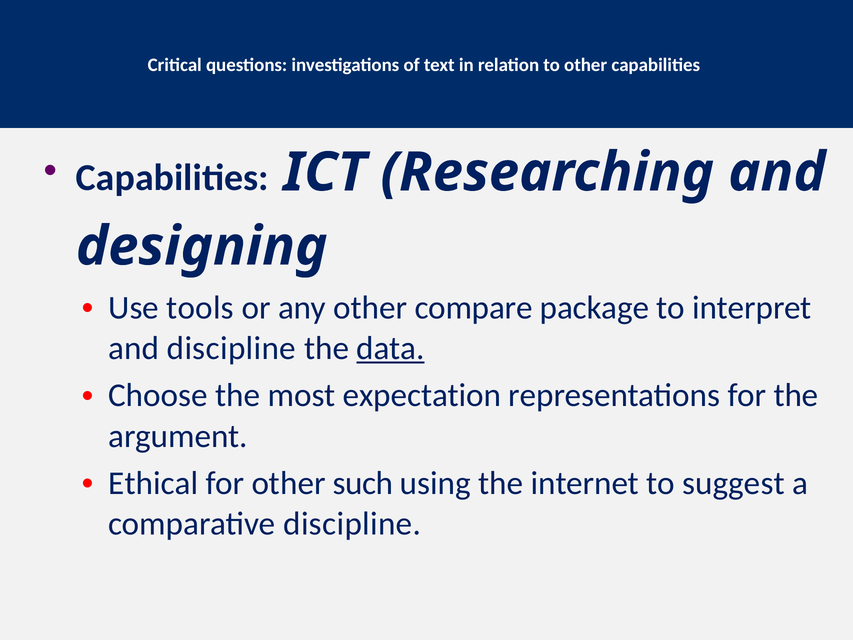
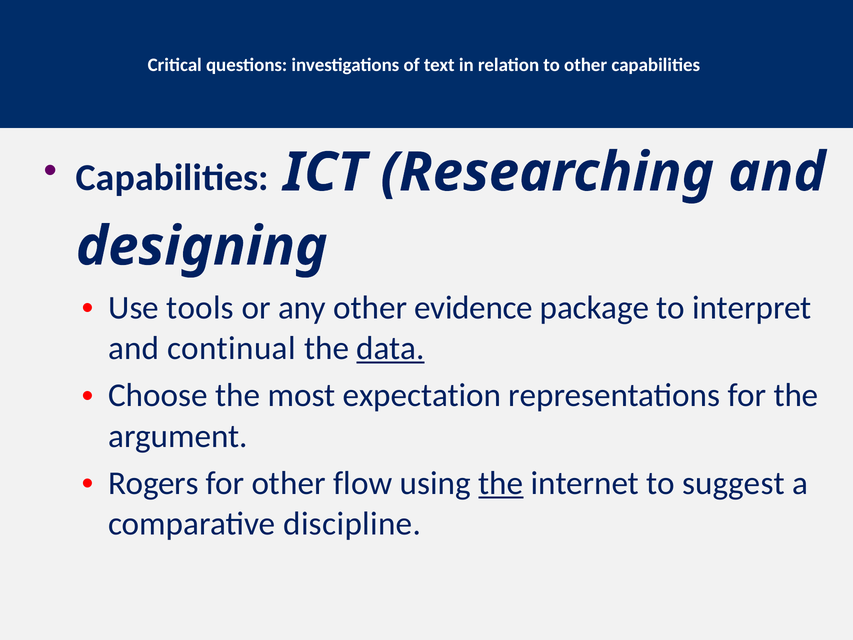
compare: compare -> evidence (474, 308)
and discipline: discipline -> continual (231, 348)
Ethical: Ethical -> Rogers (153, 483)
such: such -> flow (363, 483)
the underline: none -> present (501, 483)
